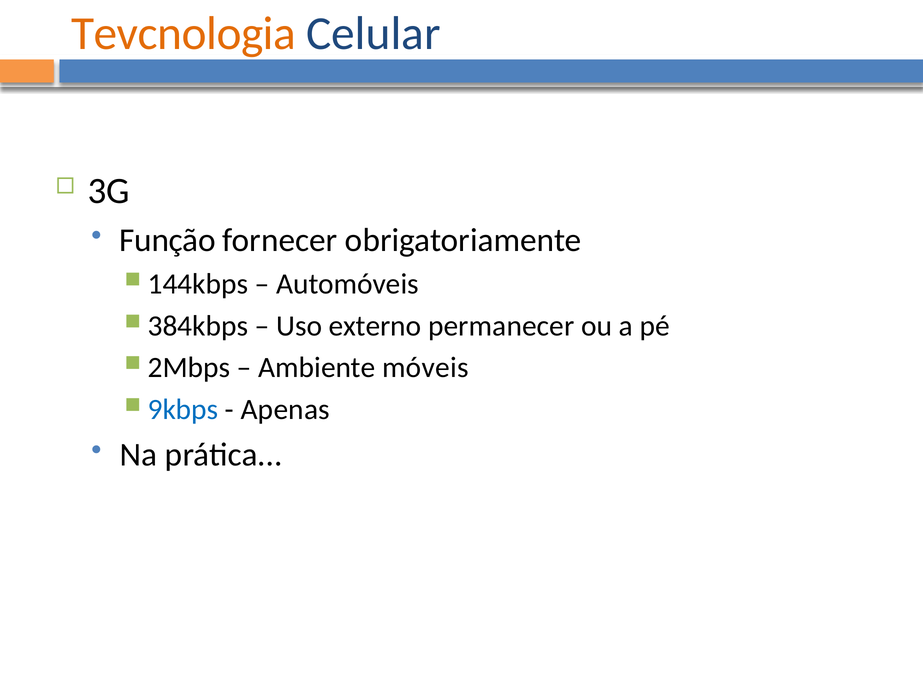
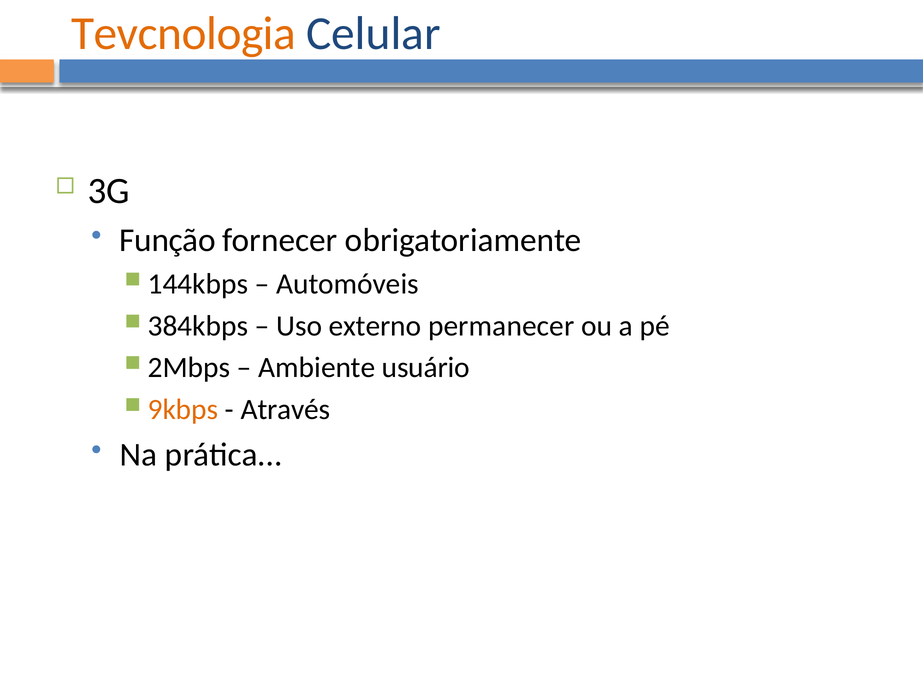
móveis: móveis -> usuário (426, 368)
9kbps colour: blue -> orange (183, 410)
Apenas: Apenas -> Através (285, 410)
